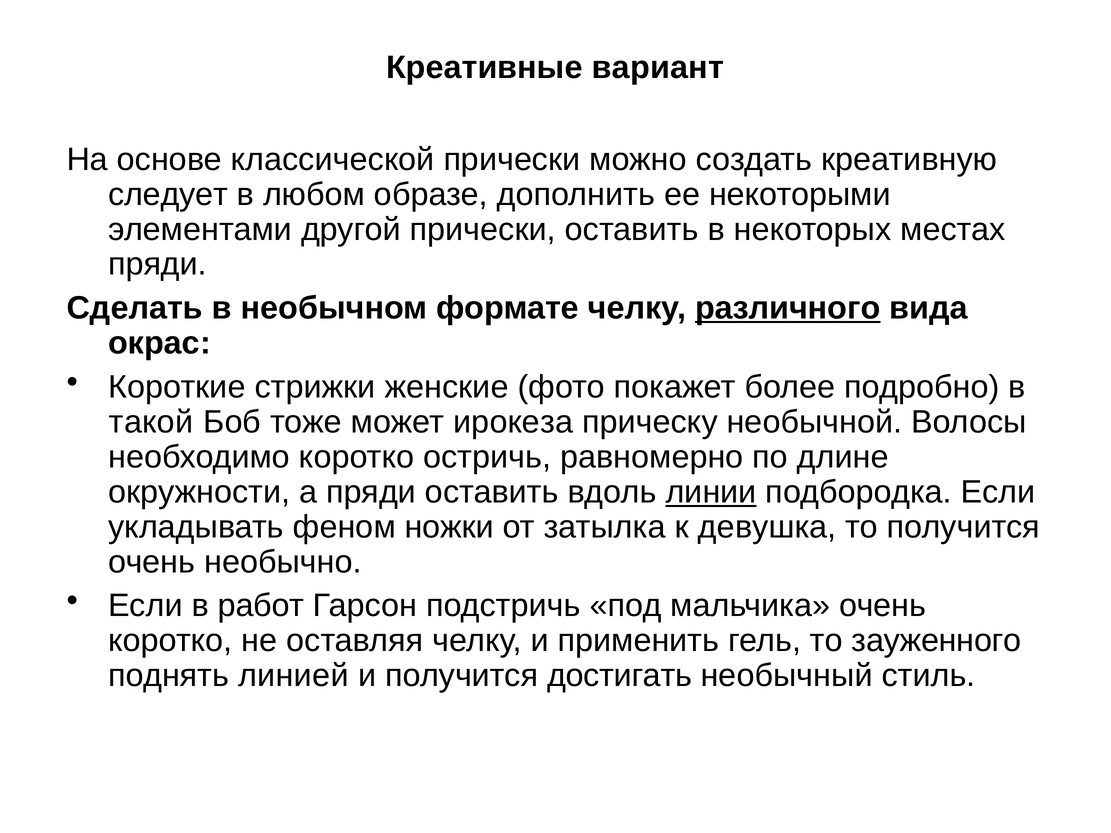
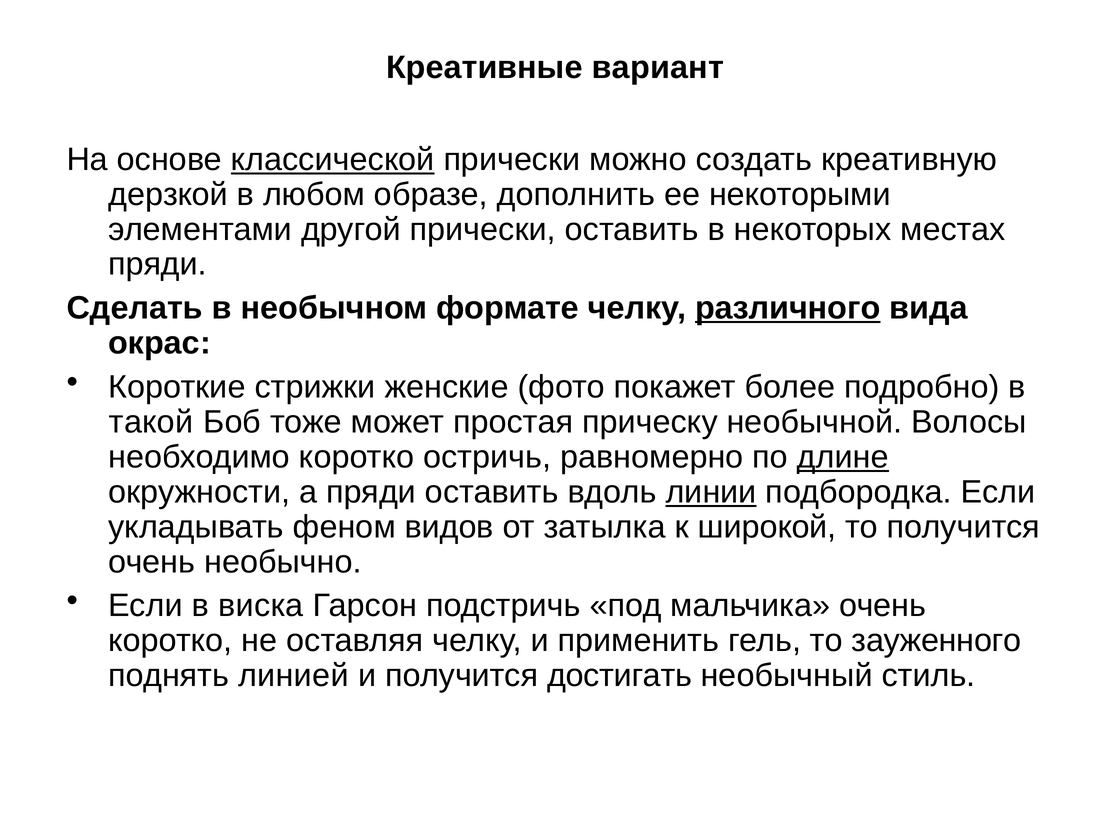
классической underline: none -> present (333, 159)
следует: следует -> дерзкой (168, 194)
ирокеза: ирокеза -> простая (513, 422)
длине underline: none -> present (843, 457)
ножки: ножки -> видов (449, 527)
девушка: девушка -> широкой (767, 527)
работ: работ -> виска (261, 606)
